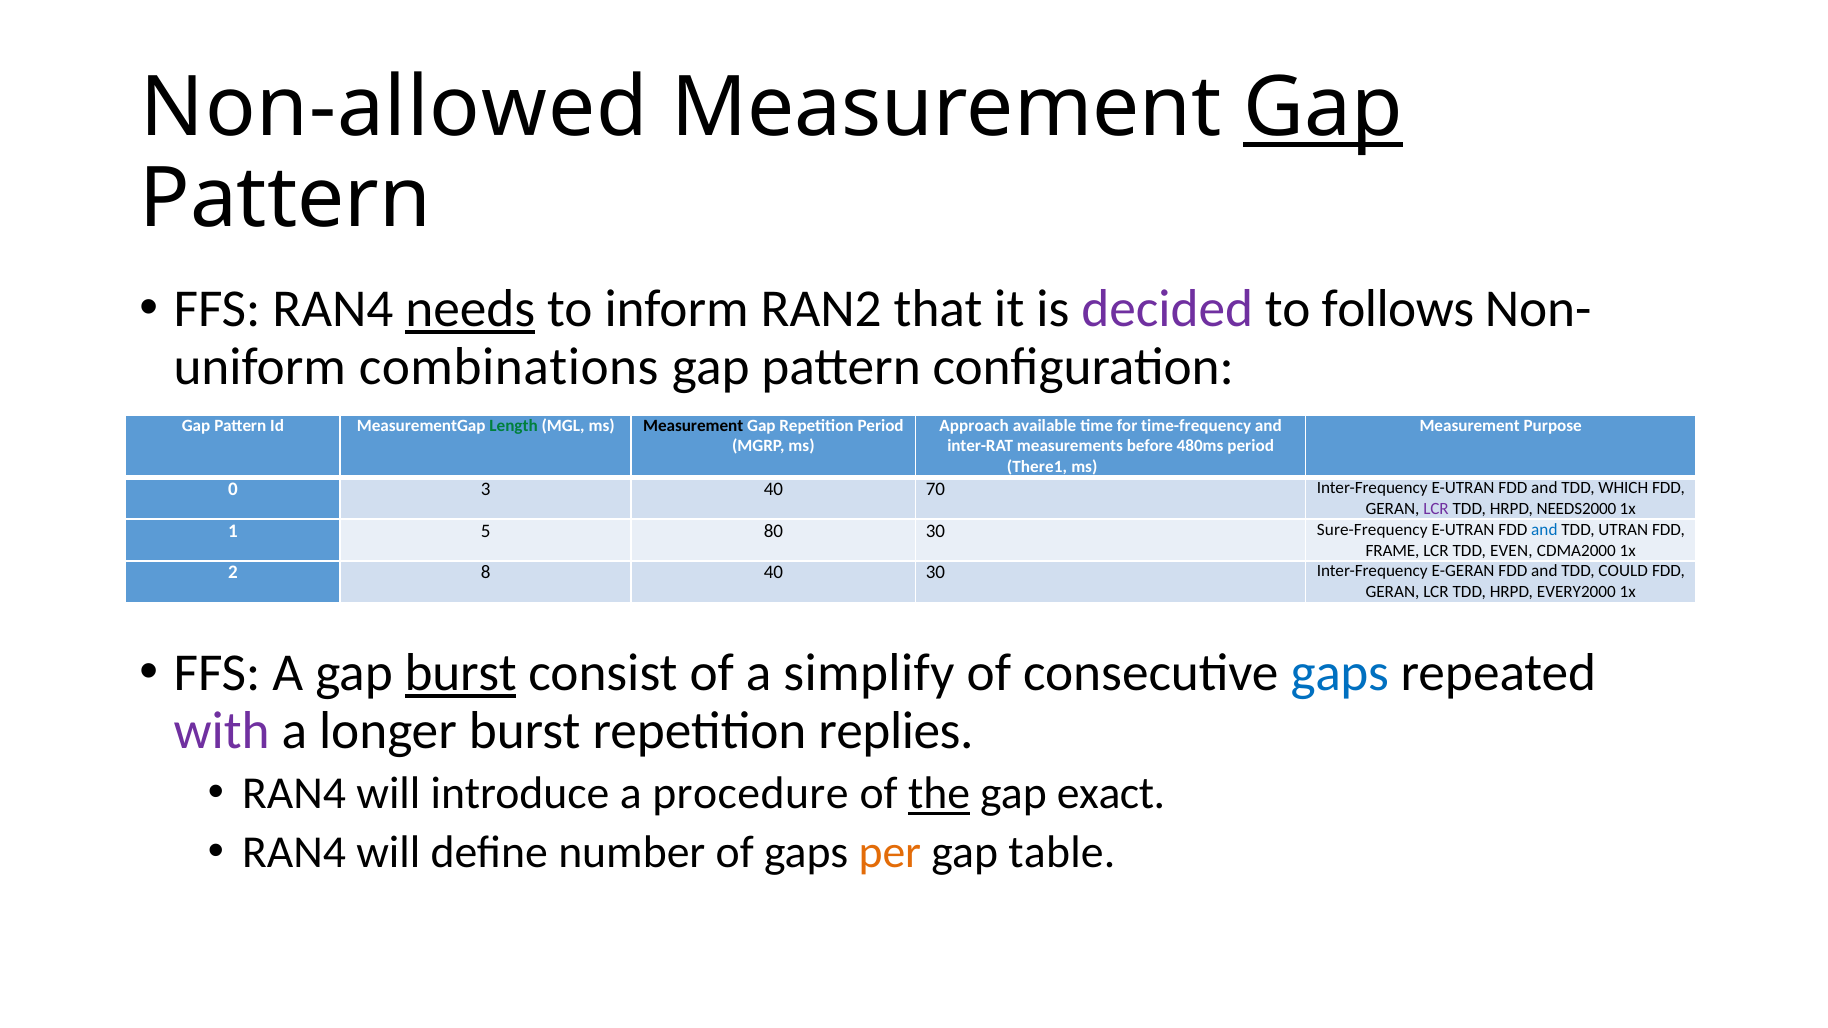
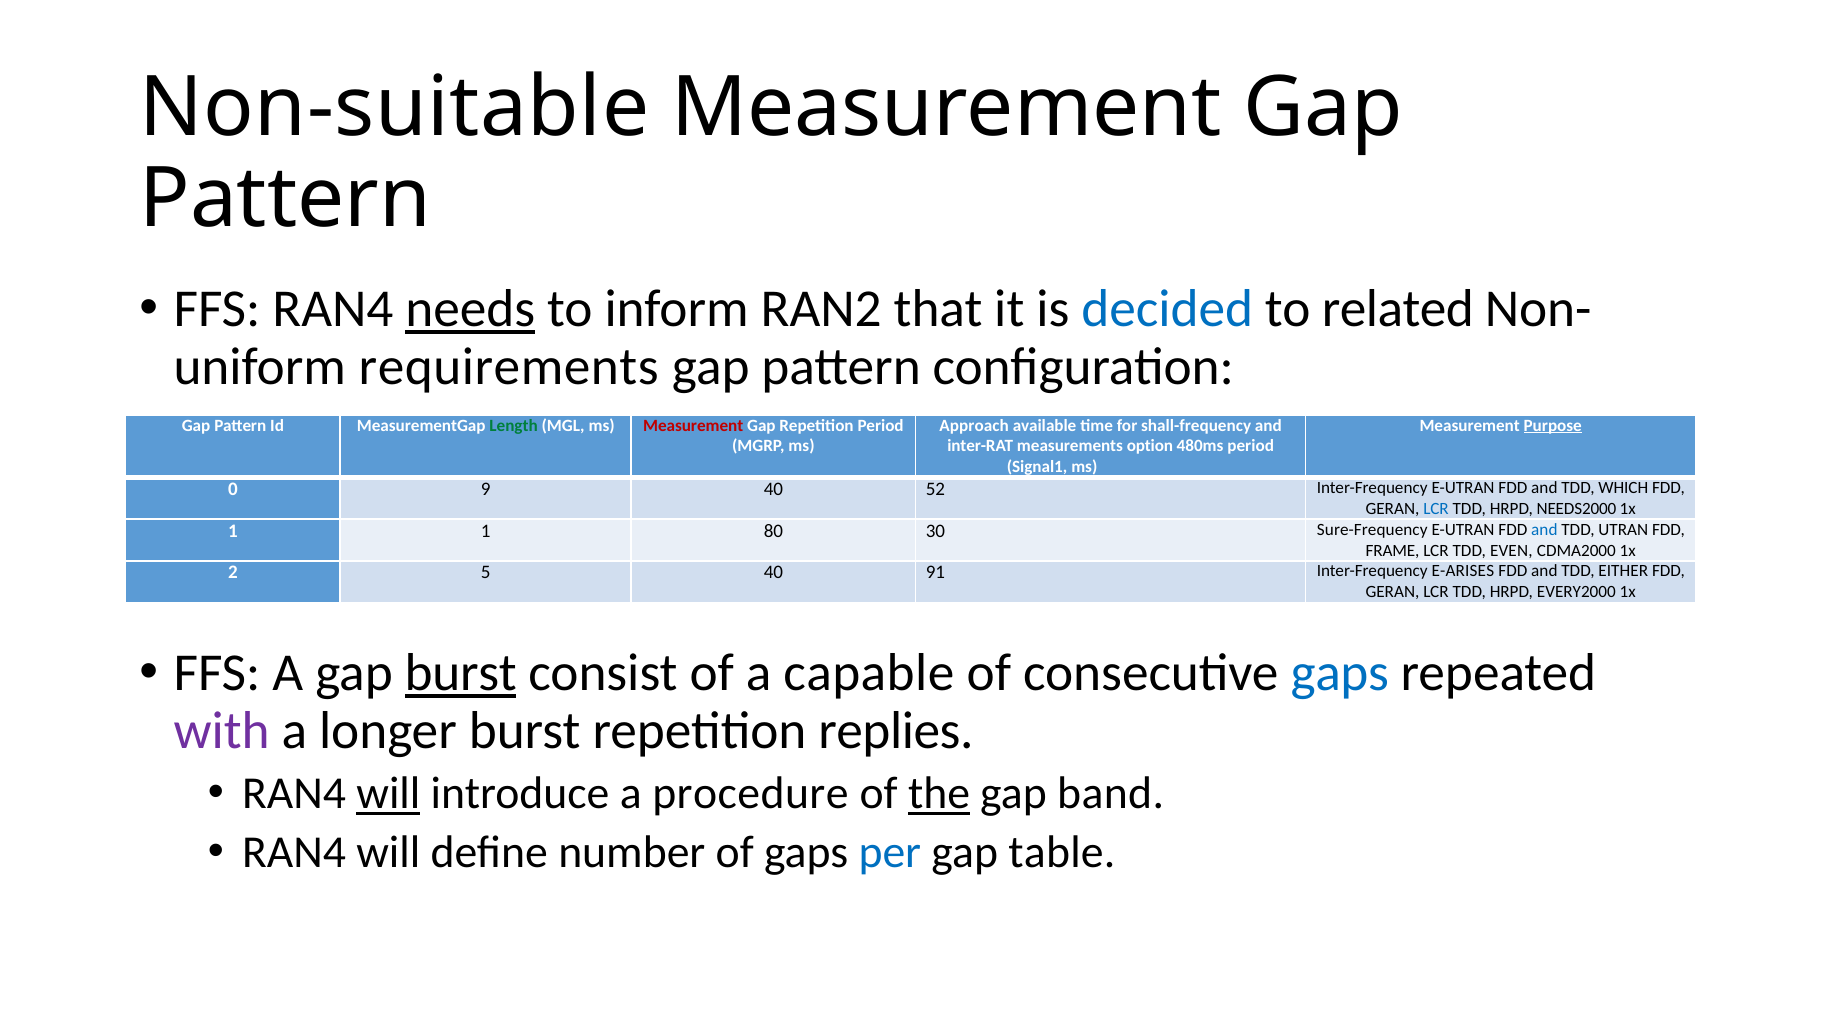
Non-allowed: Non-allowed -> Non-suitable (394, 108)
Gap underline: present -> none (1323, 108)
decided colour: purple -> blue (1167, 309)
follows: follows -> related (1398, 309)
combinations: combinations -> requirements (509, 367)
Measurement colour: black -> red (693, 425)
time-frequency: time-frequency -> shall-frequency (1196, 425)
Purpose underline: none -> present (1553, 425)
before: before -> option (1150, 446)
There1: There1 -> Signal1 (1037, 467)
3: 3 -> 9 (486, 489)
70: 70 -> 52 (935, 489)
LCR colour: purple -> blue (1436, 509)
1 5: 5 -> 1 (486, 531)
8: 8 -> 5 (486, 573)
40 30: 30 -> 91 (935, 573)
E-GERAN: E-GERAN -> E-ARISES (1463, 571)
COULD: COULD -> EITHER (1623, 571)
simplify: simplify -> capable (869, 673)
will underline: none -> present (388, 794)
exact: exact -> band (1111, 794)
per colour: orange -> blue (890, 853)
